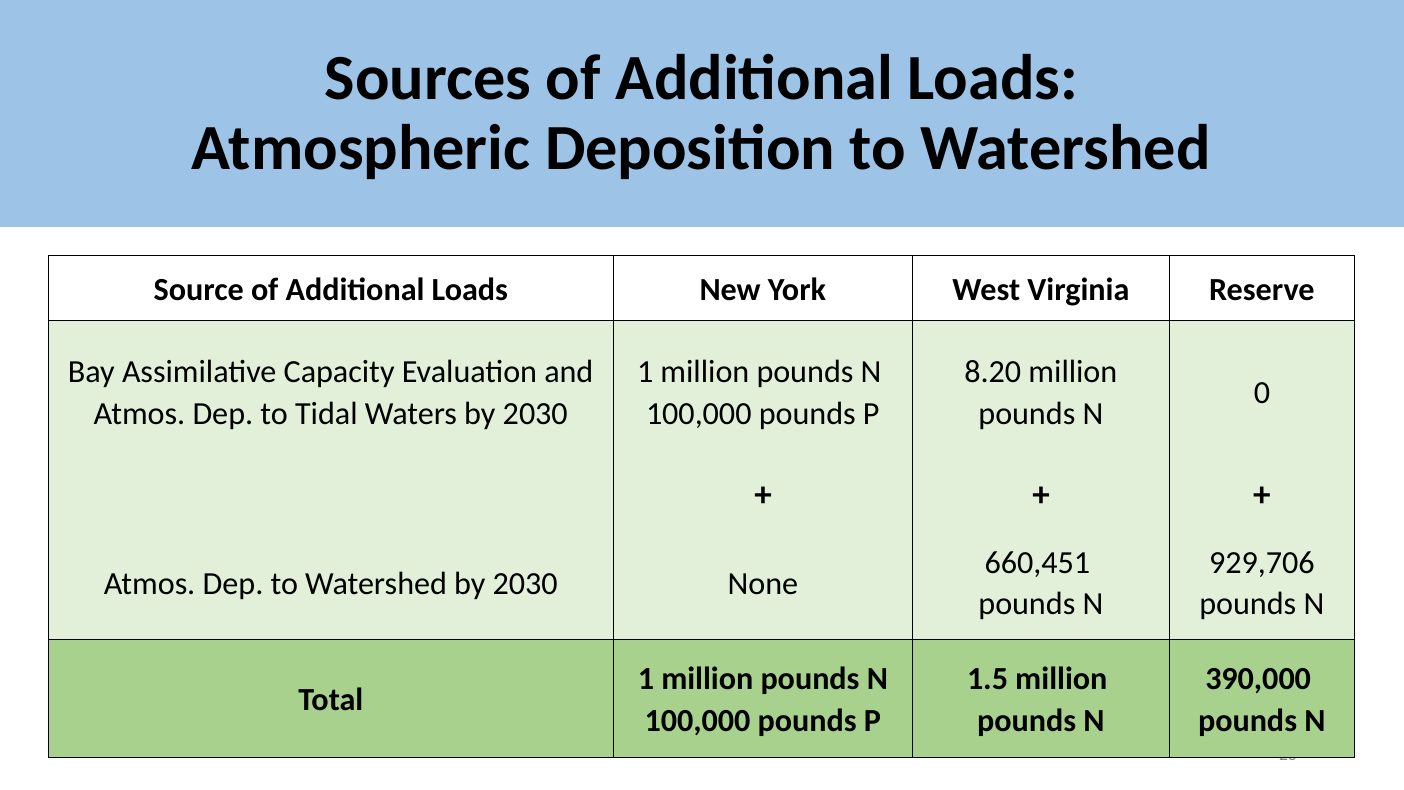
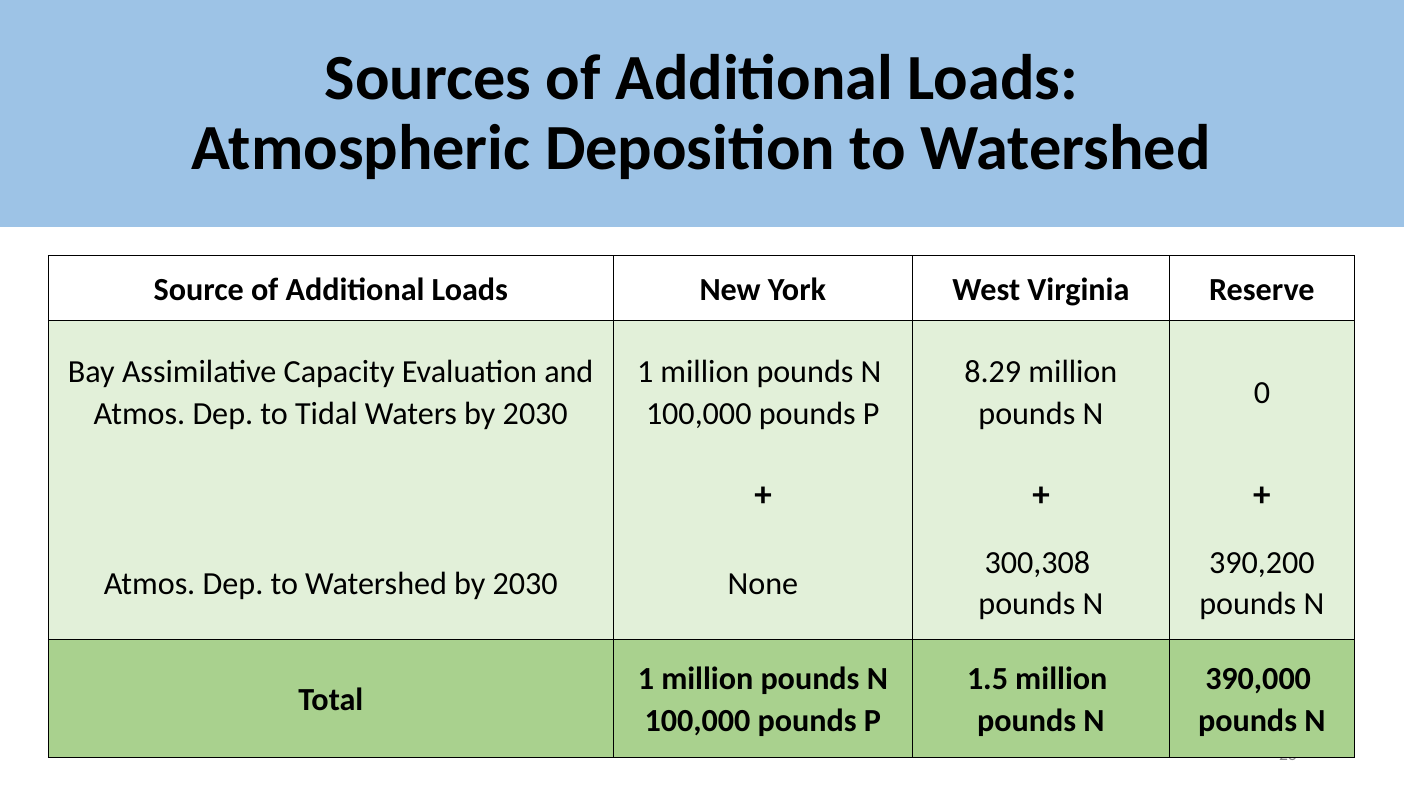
8.20: 8.20 -> 8.29 (993, 372)
660,451: 660,451 -> 300,308 (1037, 562)
929,706: 929,706 -> 390,200 (1262, 562)
